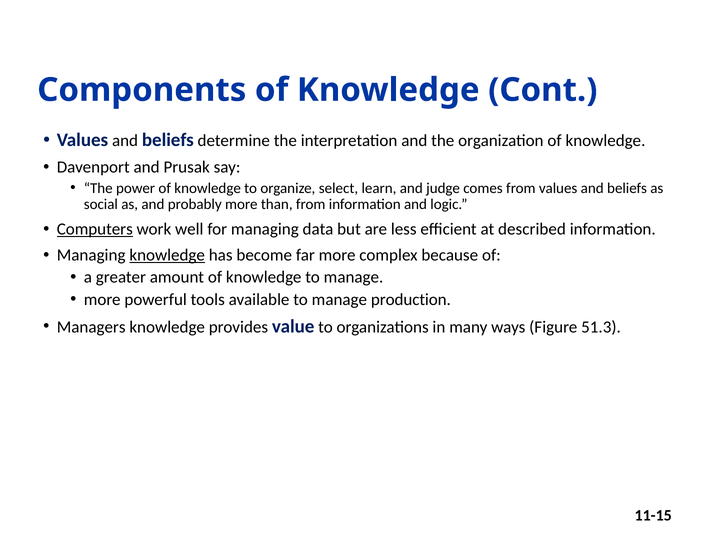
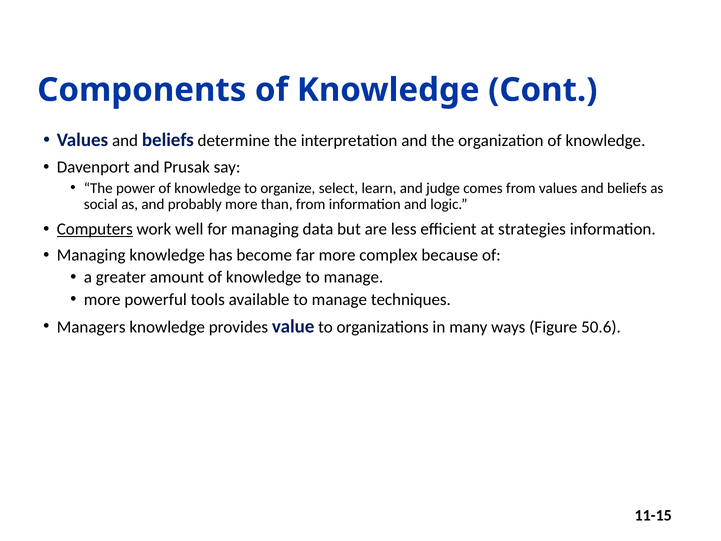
described: described -> strategies (532, 229)
knowledge underline: present -> none (167, 255)
production: production -> techniques (411, 299)
51.3: 51.3 -> 50.6 (601, 327)
